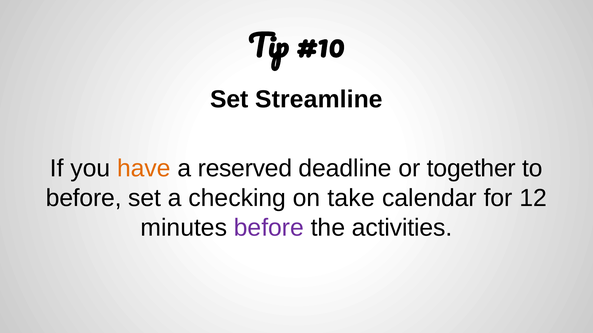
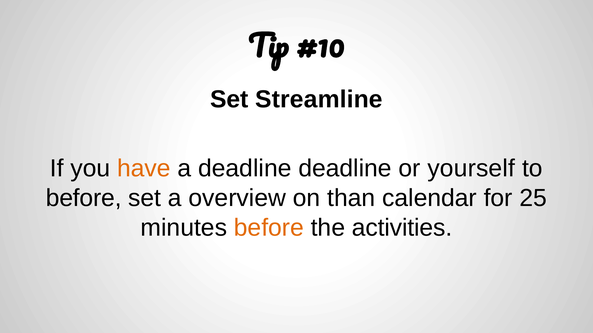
a reserved: reserved -> deadline (245, 169)
together: together -> yourself (471, 169)
checking: checking -> overview (237, 198)
take: take -> than (351, 198)
12: 12 -> 25 (533, 198)
before colour: purple -> orange (269, 228)
